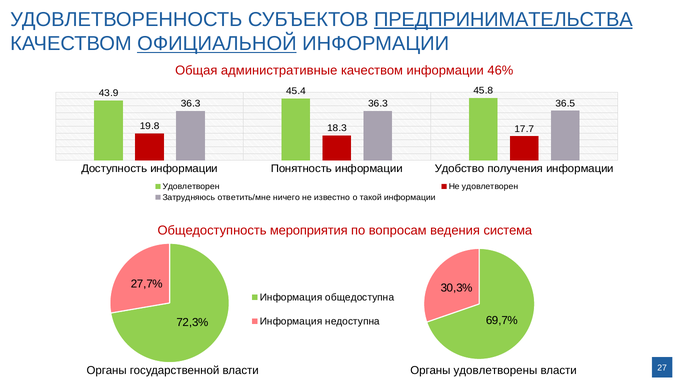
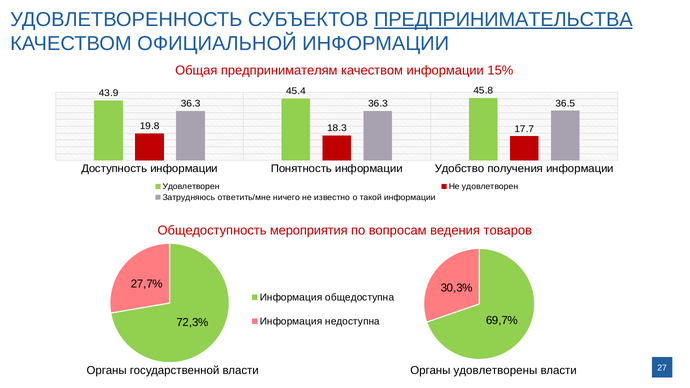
ОФИЦИАЛЬНОЙ underline: present -> none (217, 44)
административные: административные -> предпринимателям (279, 70)
46%: 46% -> 15% (500, 70)
система: система -> товаров (508, 231)
